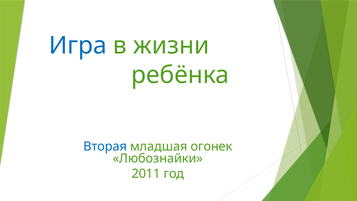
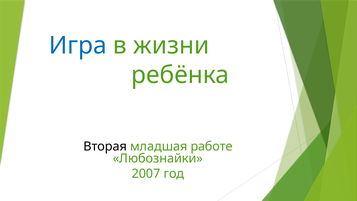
Вторая colour: blue -> black (105, 146)
огонек: огонек -> работе (212, 146)
2011: 2011 -> 2007 (146, 174)
